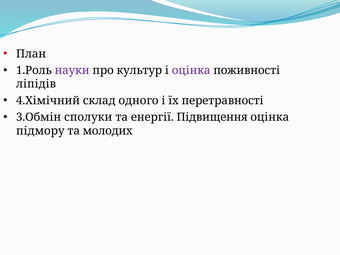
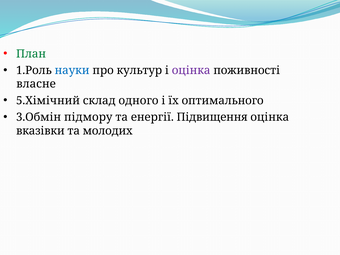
План colour: black -> green (31, 54)
науки colour: purple -> blue (72, 70)
ліпідів: ліпідів -> власне (36, 84)
4.Хімічний: 4.Хімічний -> 5.Хімічний (48, 101)
перетравності: перетравності -> оптимального (223, 101)
сполуки: сполуки -> підмору (88, 117)
підмору: підмору -> вказівки (40, 131)
